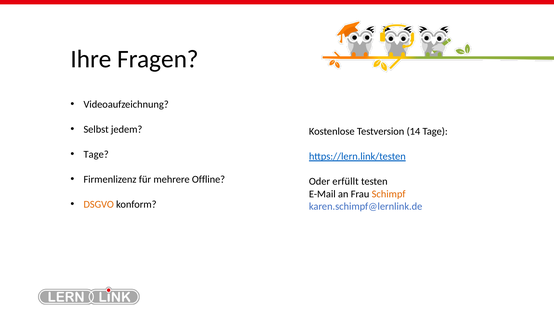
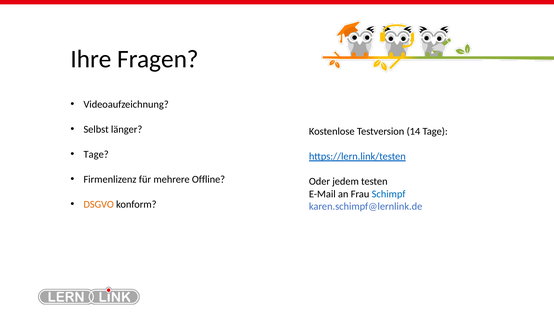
jedem: jedem -> länger (127, 129)
erfüllt: erfüllt -> jedem (346, 181)
Schimpf colour: orange -> blue (389, 194)
